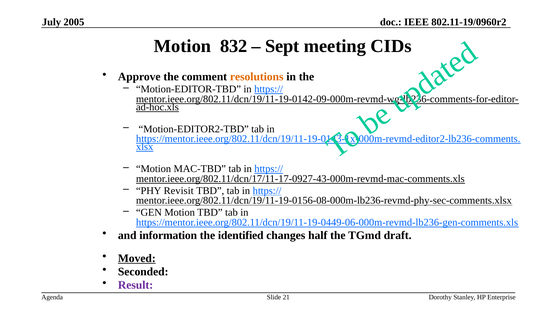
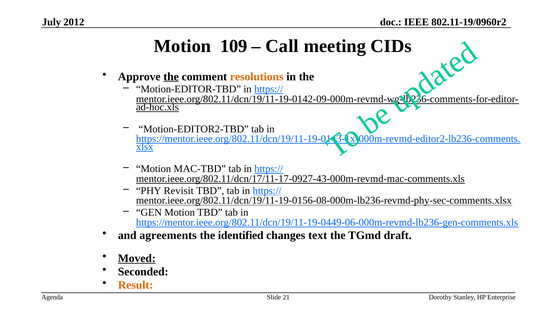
2005: 2005 -> 2012 (74, 22)
832: 832 -> 109 (234, 46)
Sept: Sept -> Call (282, 46)
the underline: none -> present (171, 77)
information: information -> agreements (168, 236)
half: half -> text (318, 236)
Result colour: purple -> orange (136, 286)
